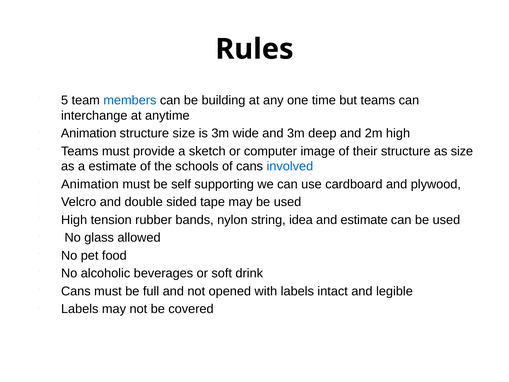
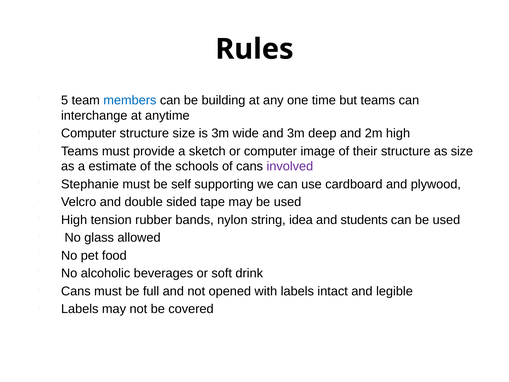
Animation: Animation -> Computer (89, 133)
involved colour: blue -> purple (290, 166)
Animation: Animation -> Stephanie (90, 184)
and estimate: estimate -> students (364, 220)
